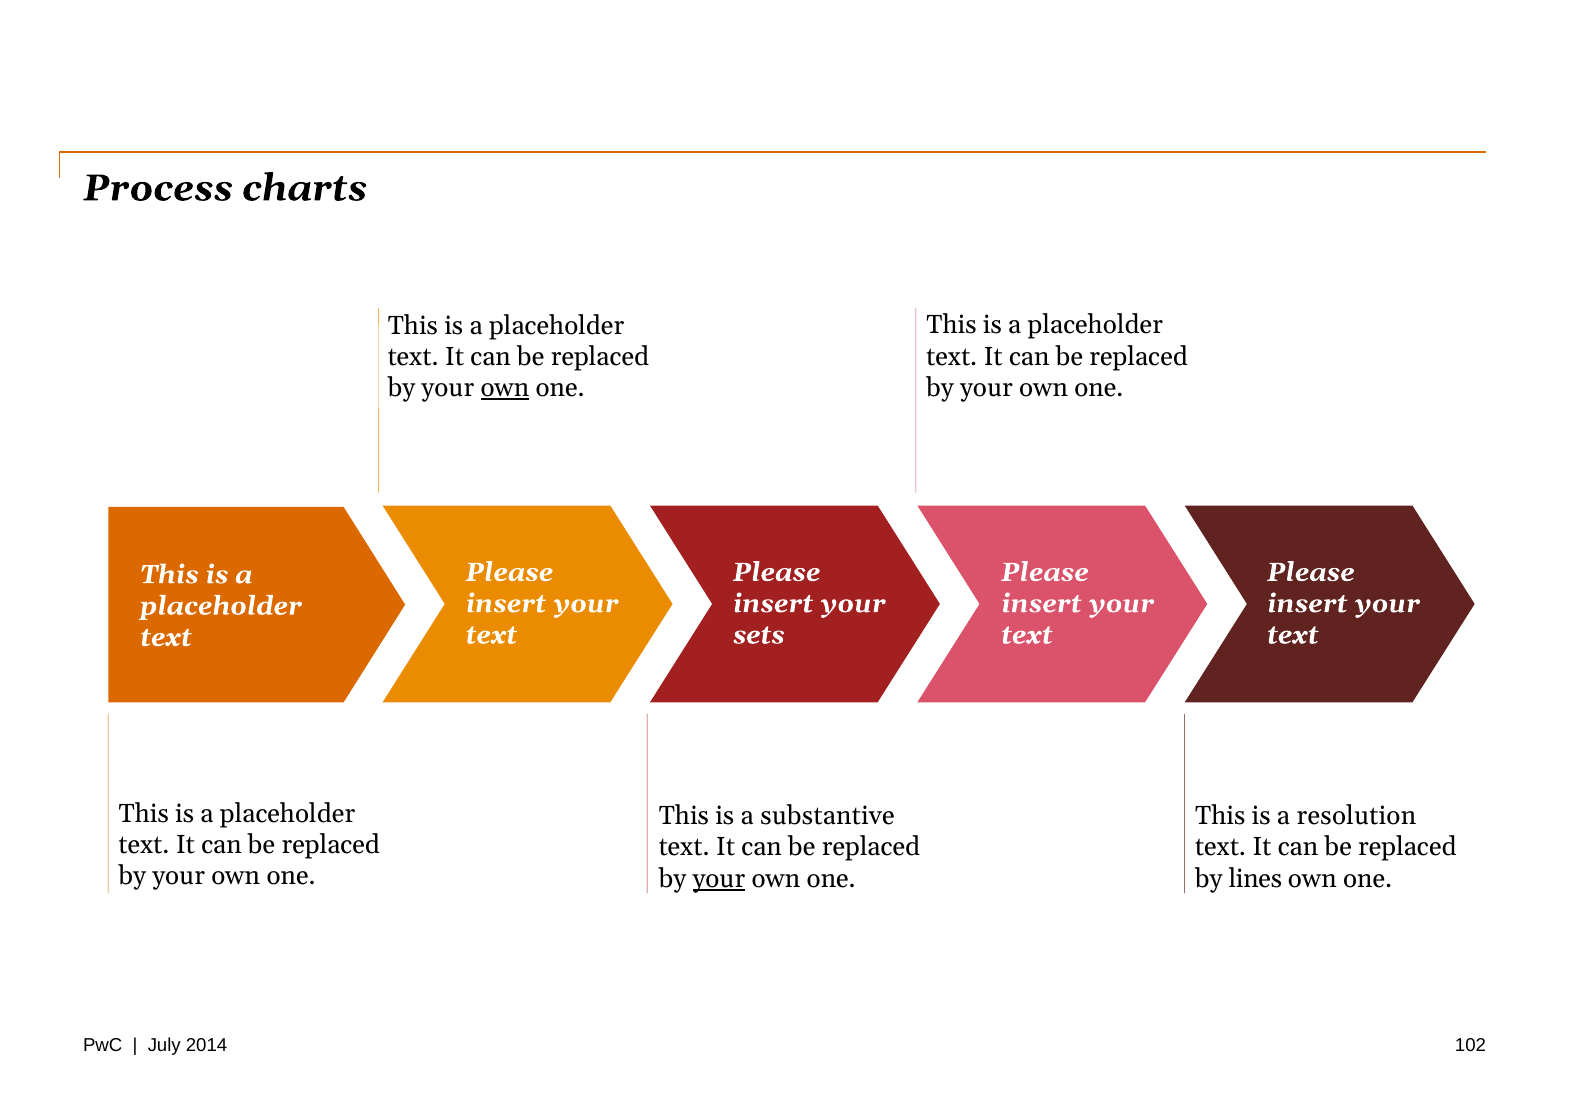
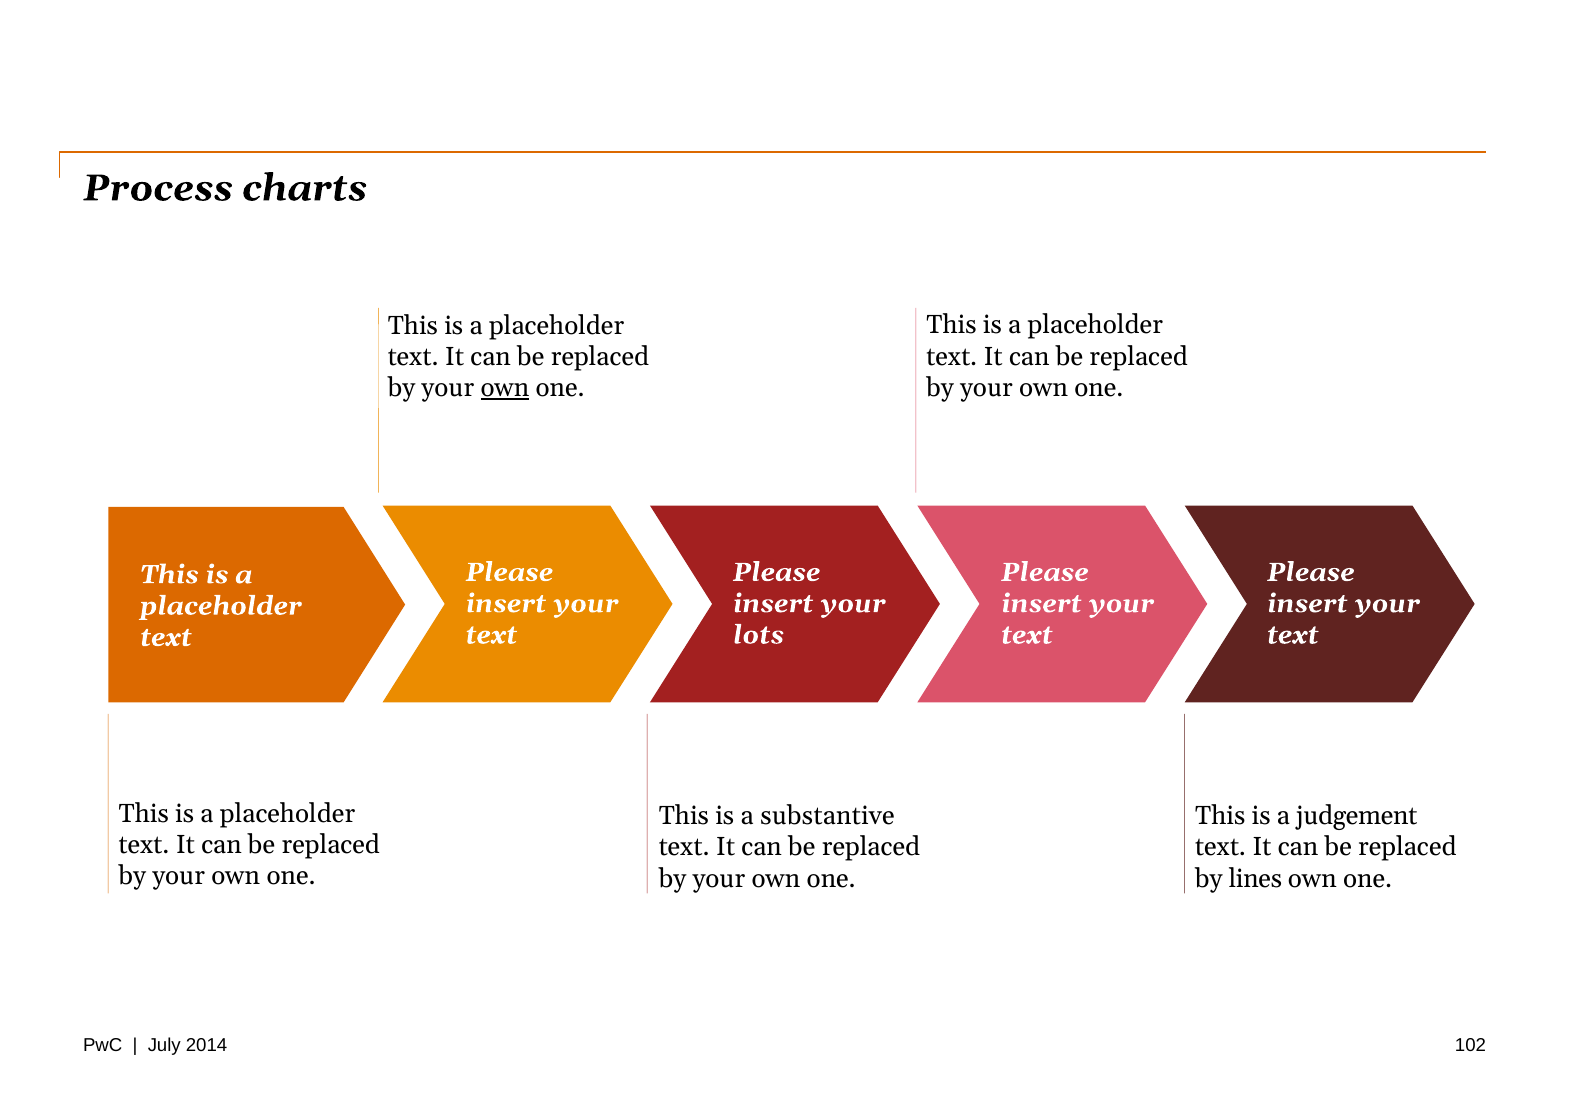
sets: sets -> lots (758, 635)
resolution: resolution -> judgement (1357, 816)
your underline: present -> none (719, 879)
